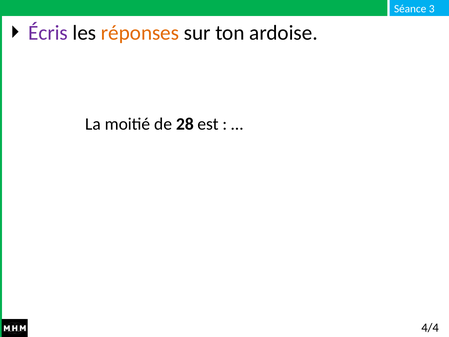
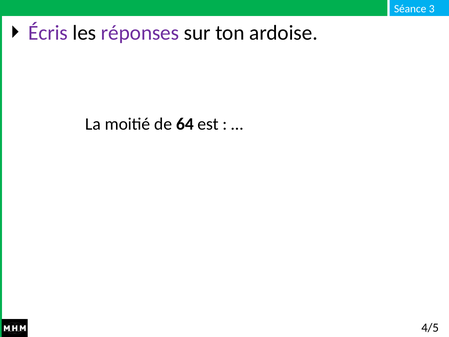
réponses colour: orange -> purple (140, 33)
28: 28 -> 64 (185, 124)
4/4: 4/4 -> 4/5 (430, 328)
